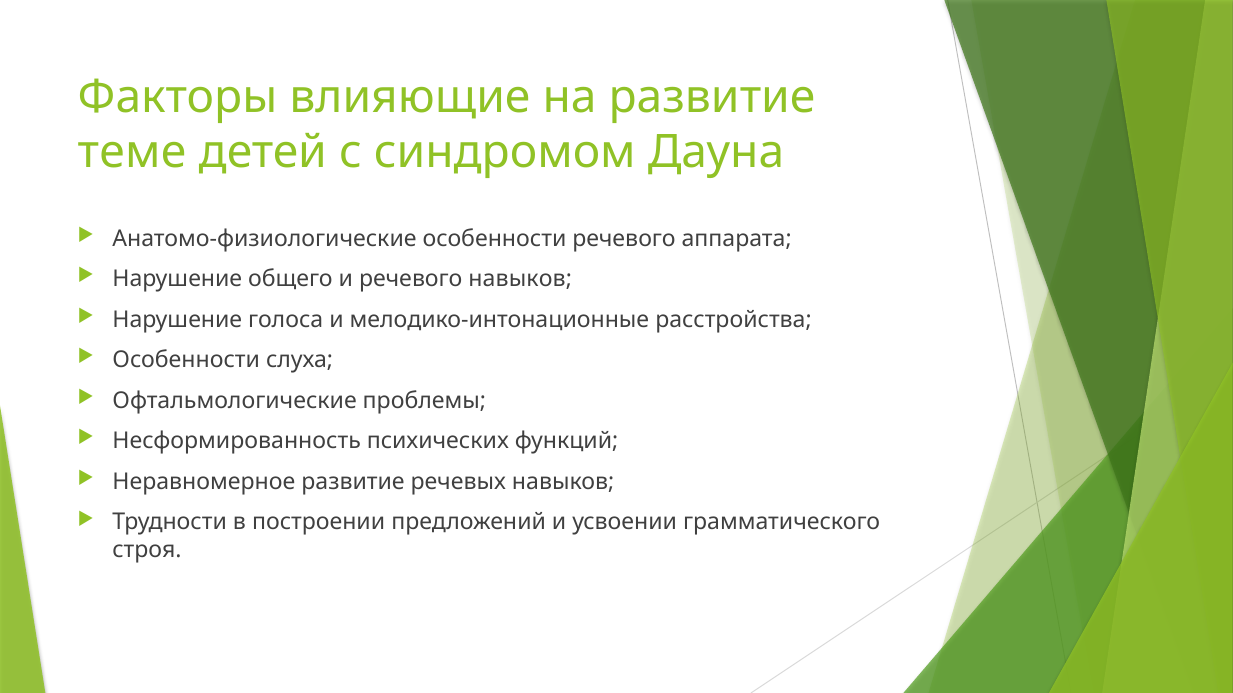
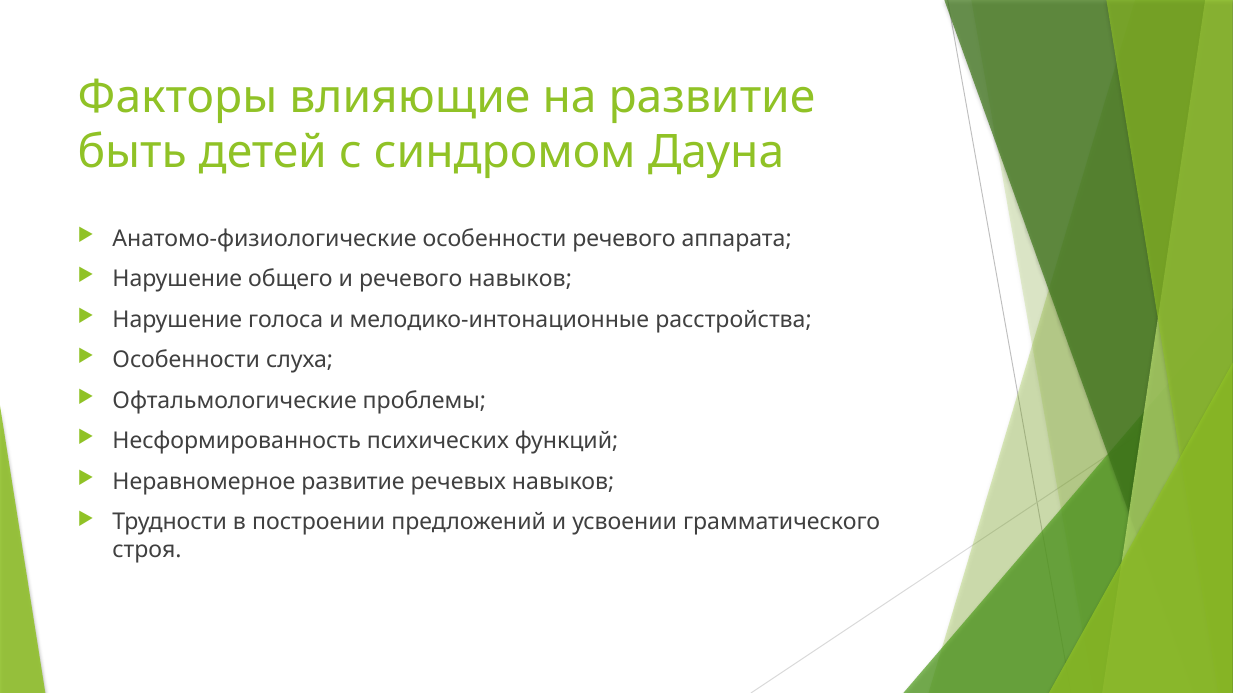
теме: теме -> быть (132, 153)
